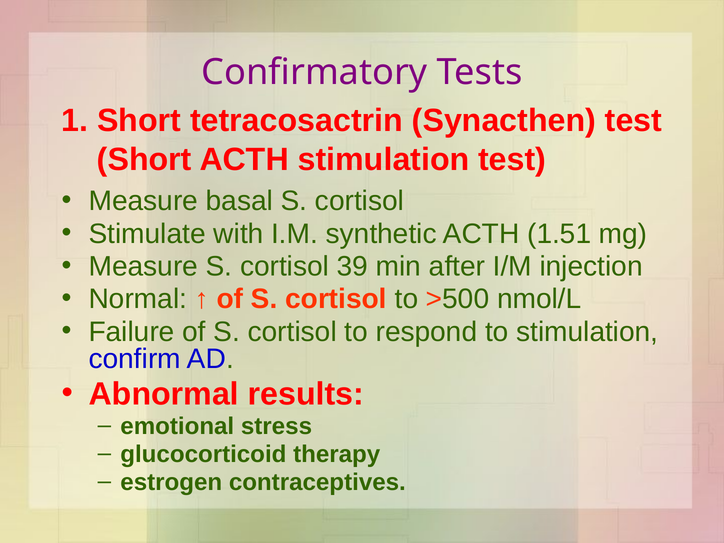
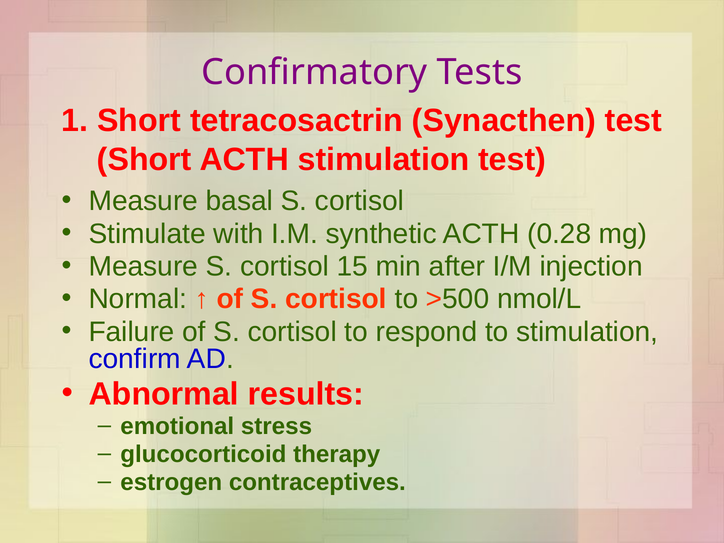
1.51: 1.51 -> 0.28 (559, 234)
39: 39 -> 15 (352, 267)
